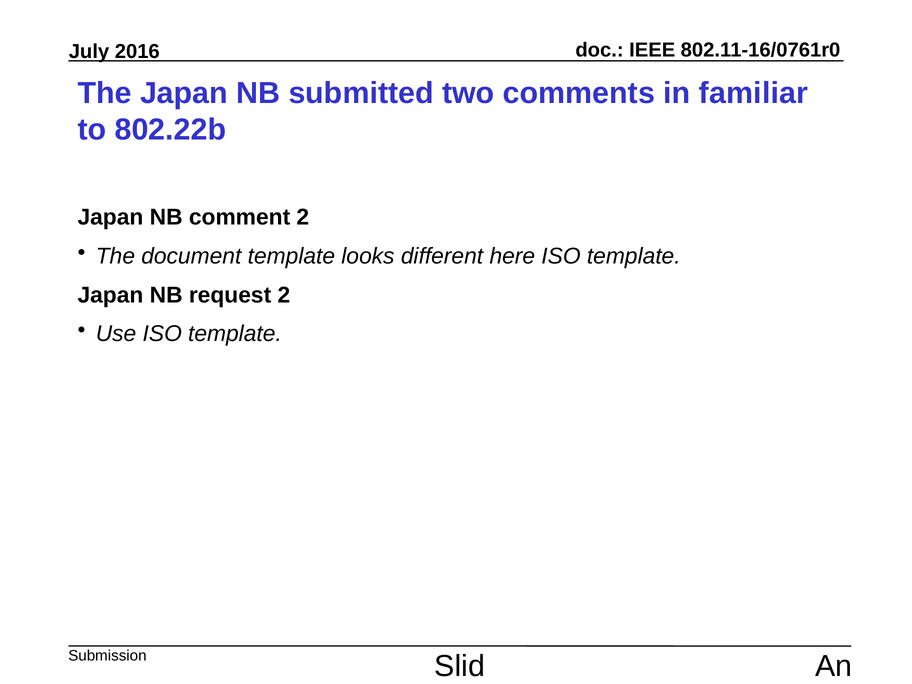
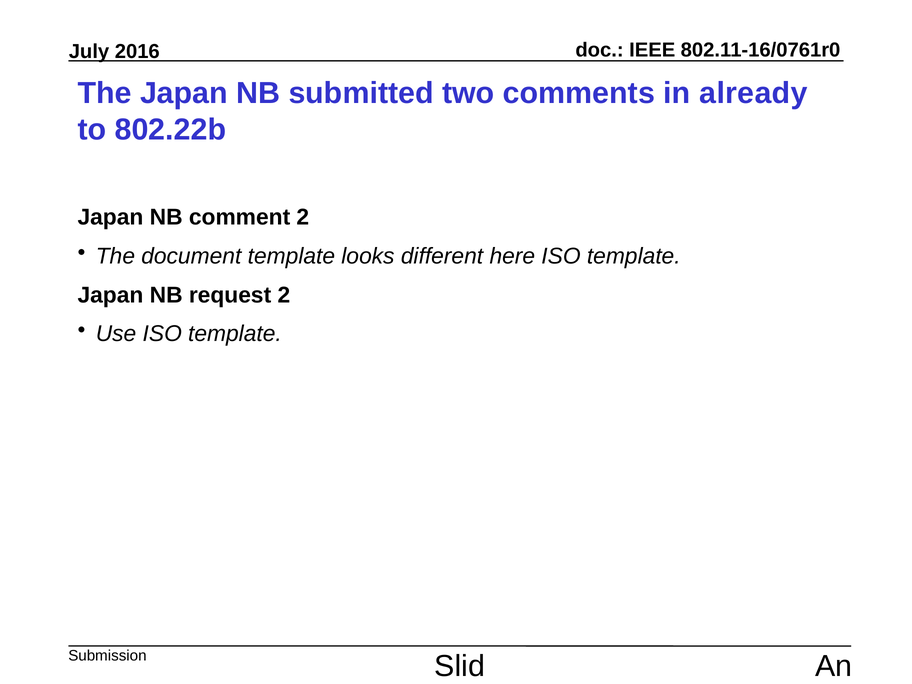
familiar: familiar -> already (753, 93)
